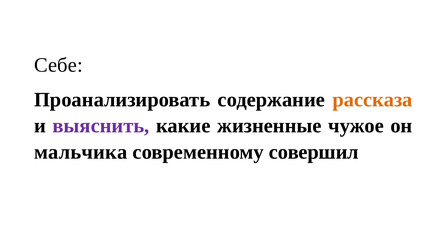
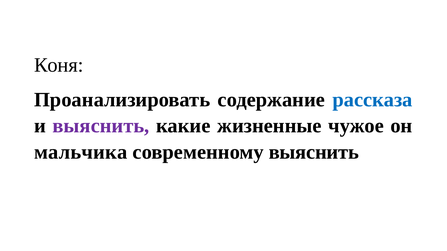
Себе: Себе -> Коня (59, 65)
рассказа colour: orange -> blue (372, 100)
современному совершил: совершил -> выяснить (314, 152)
